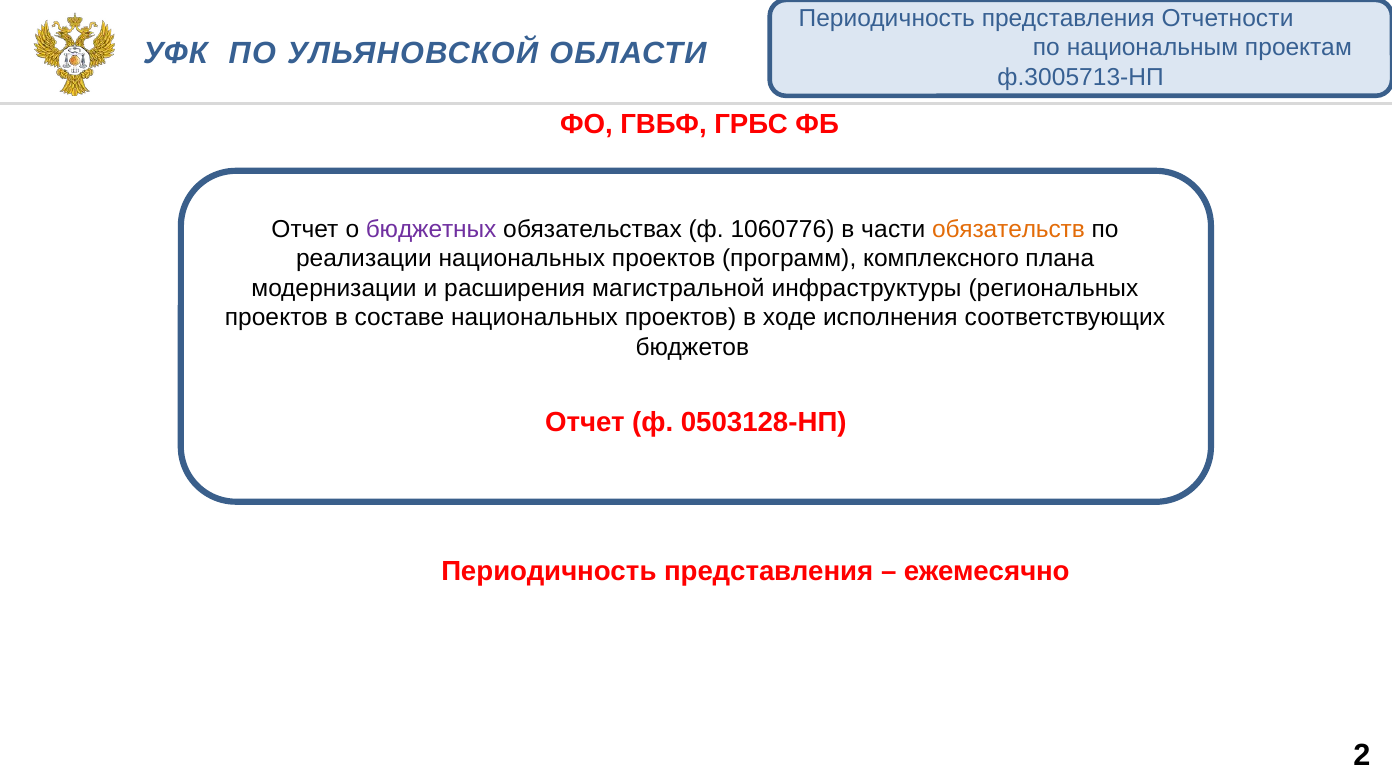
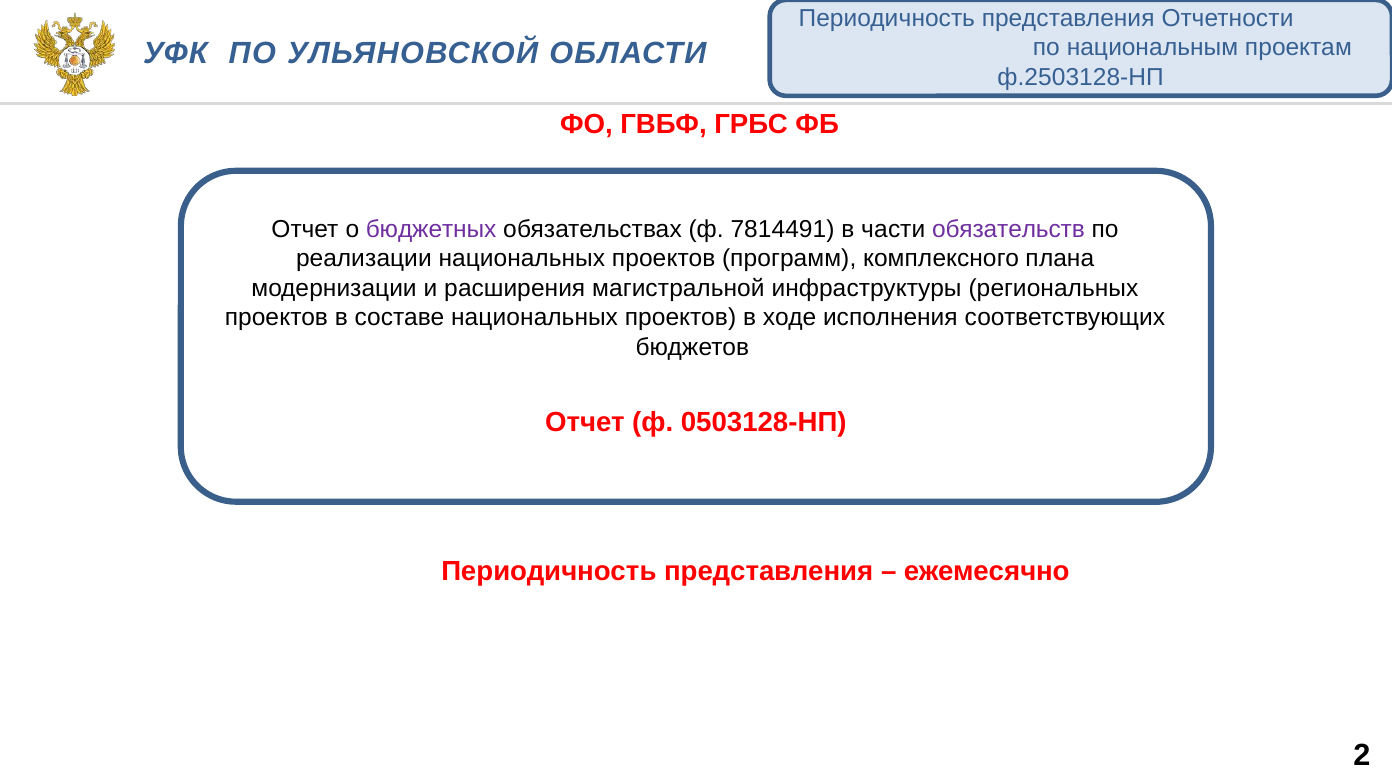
ф.3005713-НП: ф.3005713-НП -> ф.2503128-НП (1081, 77)
1060776: 1060776 -> 7814491 (783, 230)
обязательств colour: orange -> purple (1008, 230)
